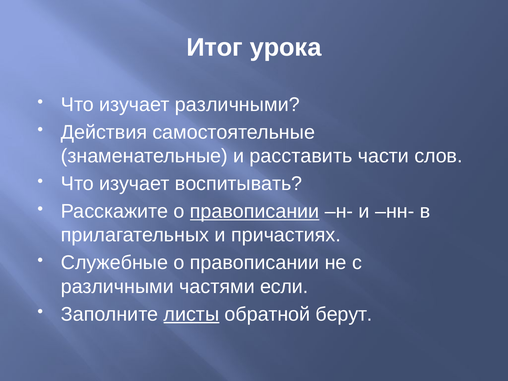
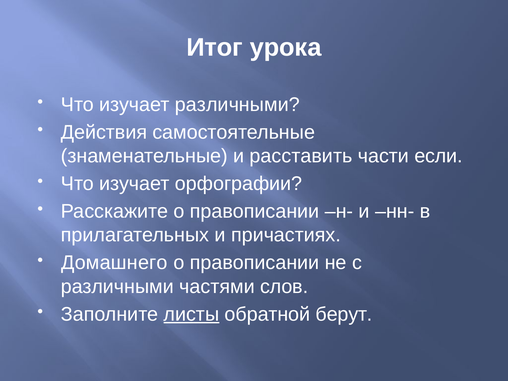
слов: слов -> если (439, 156)
воспитывать: воспитывать -> орфографии (239, 184)
правописании underline: present -> none (255, 211)
Служебные: Служебные -> Домашнего (114, 263)
если: если -> слов (284, 287)
